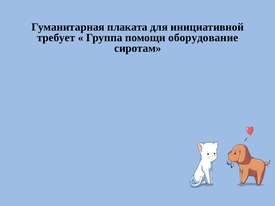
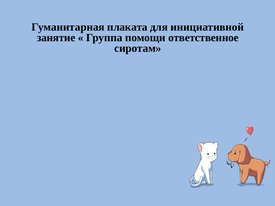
требует: требует -> занятие (56, 38)
оборудование: оборудование -> ответственное (203, 38)
